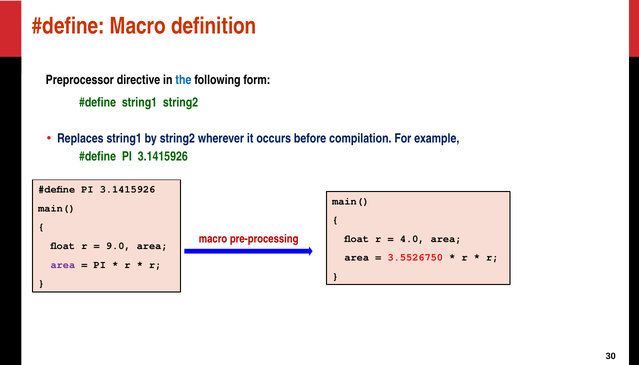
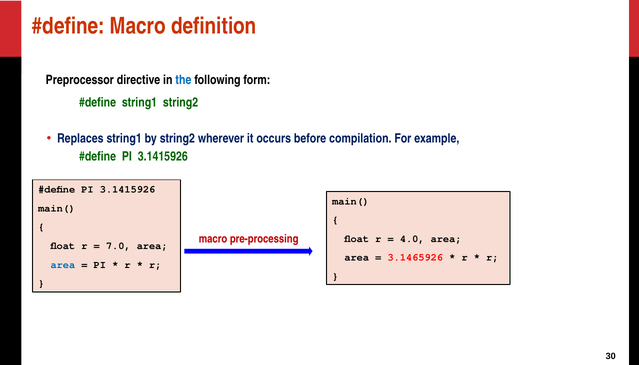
9.0: 9.0 -> 7.0 (118, 246)
3.5526750: 3.5526750 -> 3.1465926 (415, 258)
area colour: purple -> blue (63, 265)
